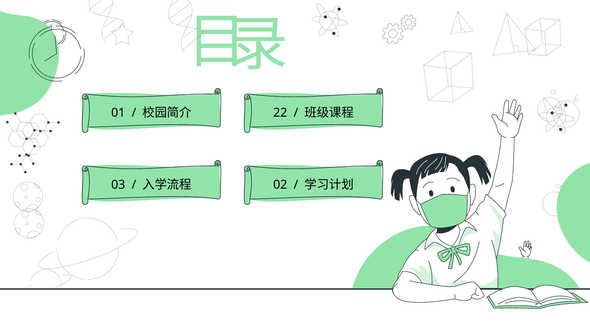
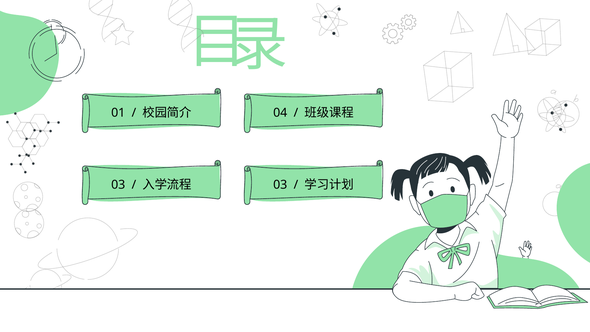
22: 22 -> 04 (280, 113)
02: 02 -> 03 (280, 185)
